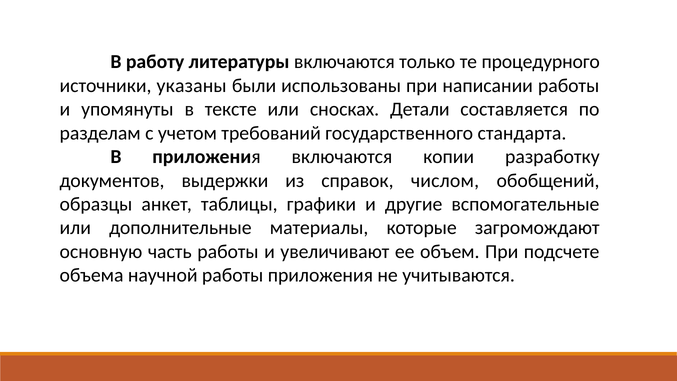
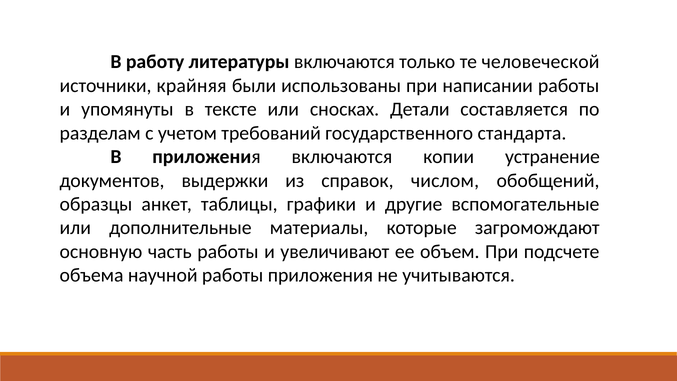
процедурного: процедурного -> человеческой (541, 62)
указаны: указаны -> крайняя (192, 86)
разработку: разработку -> устранение (552, 157)
